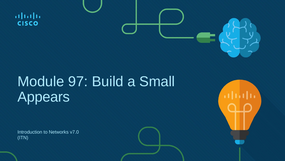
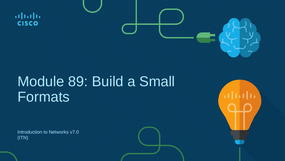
97: 97 -> 89 (78, 81)
Appears: Appears -> Formats (44, 97)
